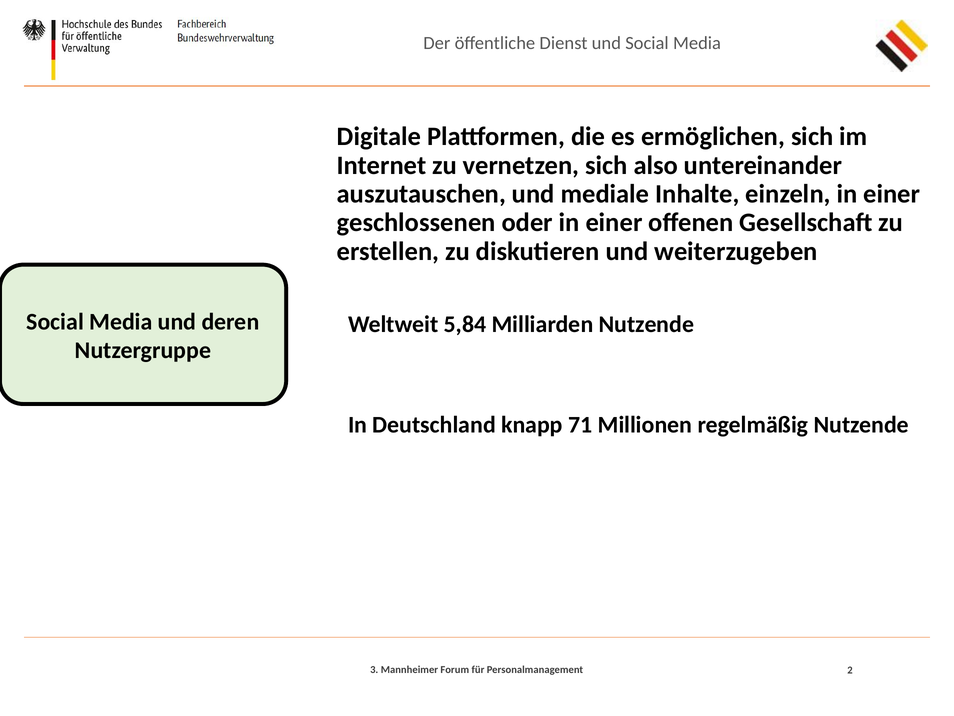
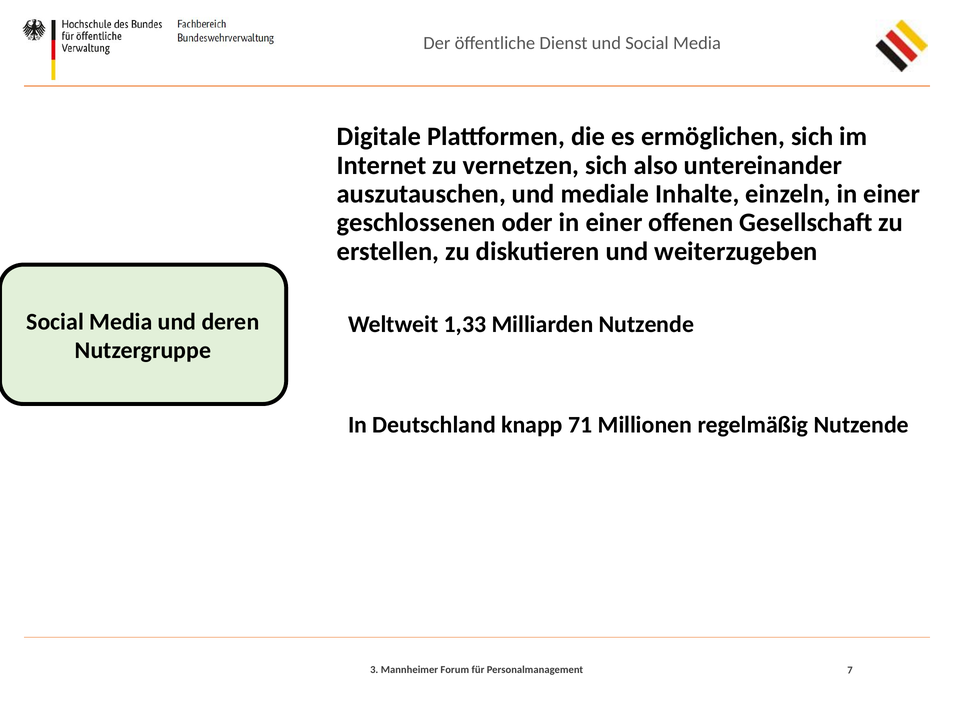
5,84: 5,84 -> 1,33 (465, 324)
2: 2 -> 7 (850, 670)
